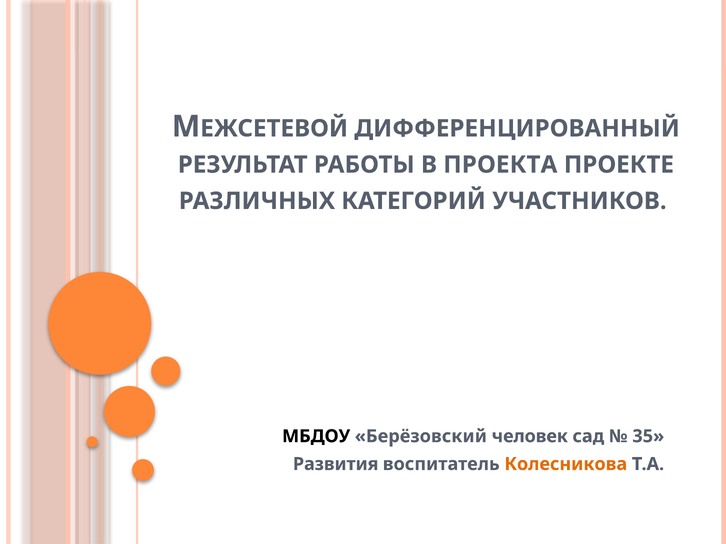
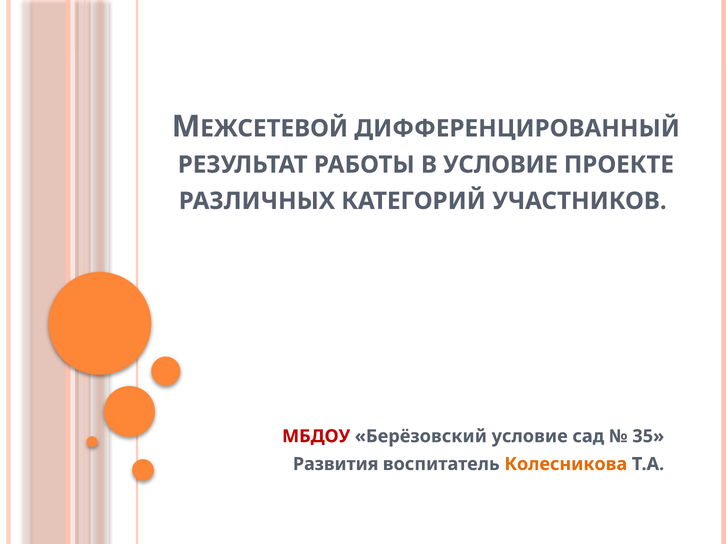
В ПРОЕКТА: ПРОЕКТА -> УСЛОВИЕ (500, 165)
МБДОУ colour: black -> red (316, 437)
Берёзовский человек: человек -> условие (530, 437)
